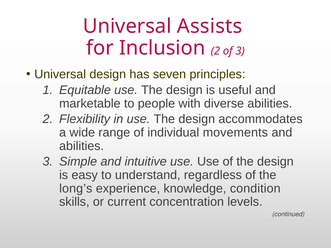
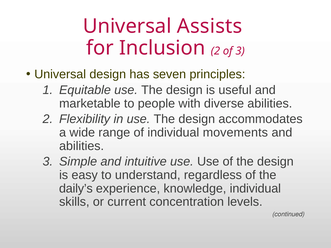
long’s: long’s -> daily’s (76, 189)
knowledge condition: condition -> individual (255, 189)
